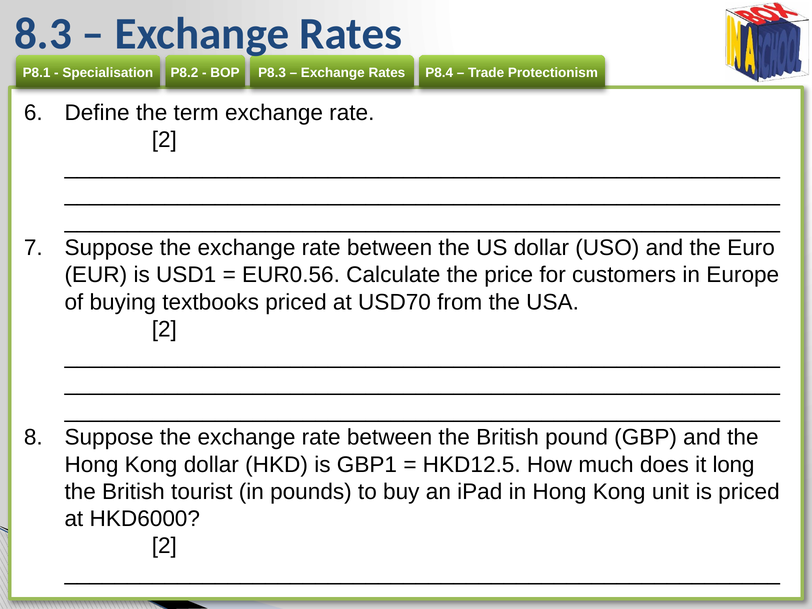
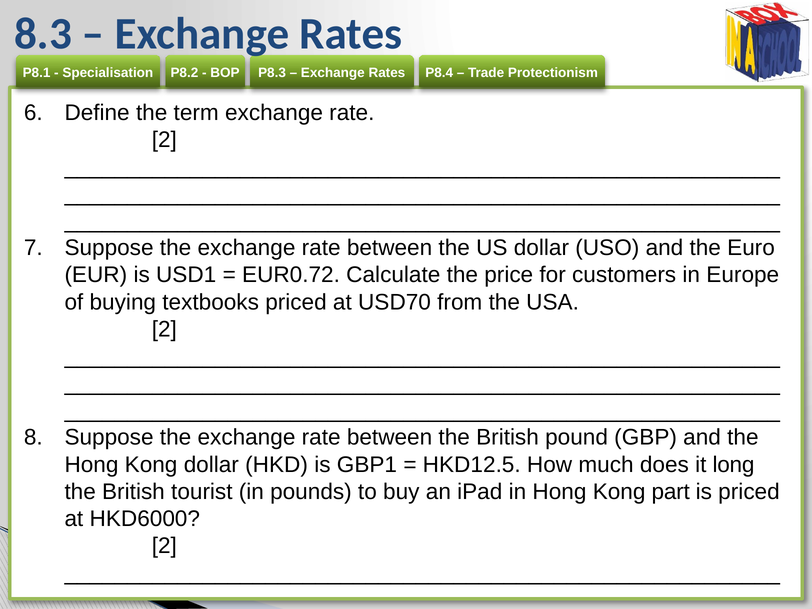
EUR0.56: EUR0.56 -> EUR0.72 (291, 275)
unit: unit -> part (671, 492)
